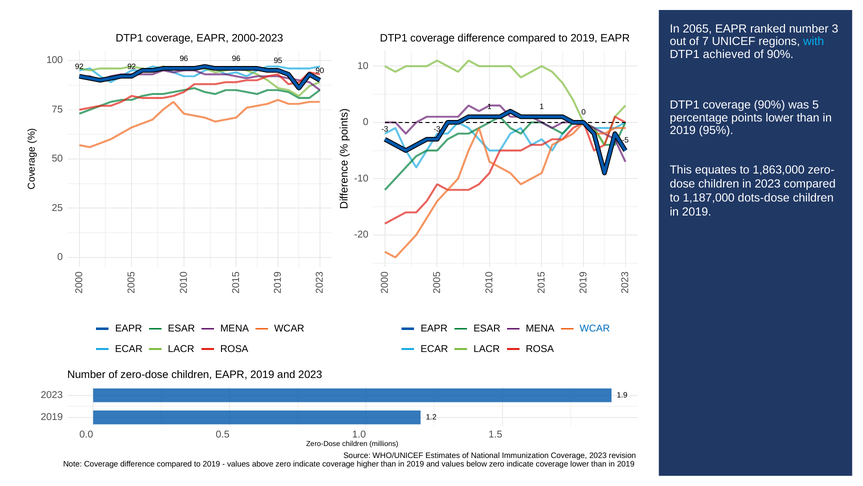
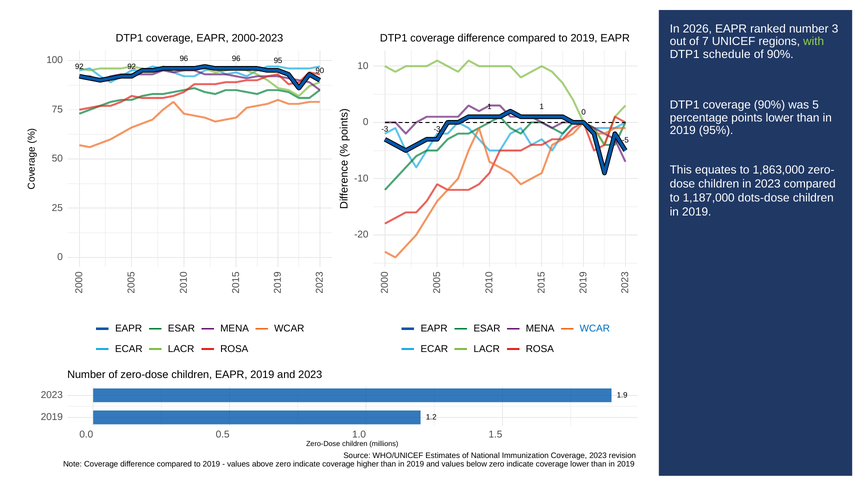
2065: 2065 -> 2026 (697, 29)
with colour: light blue -> light green (814, 41)
achieved: achieved -> schedule (727, 54)
